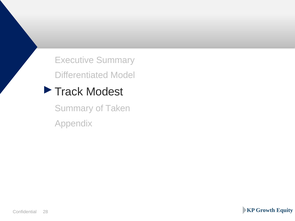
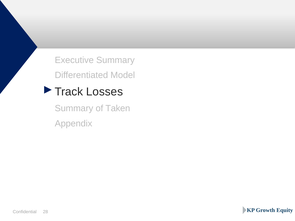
Modest: Modest -> Losses (105, 92)
